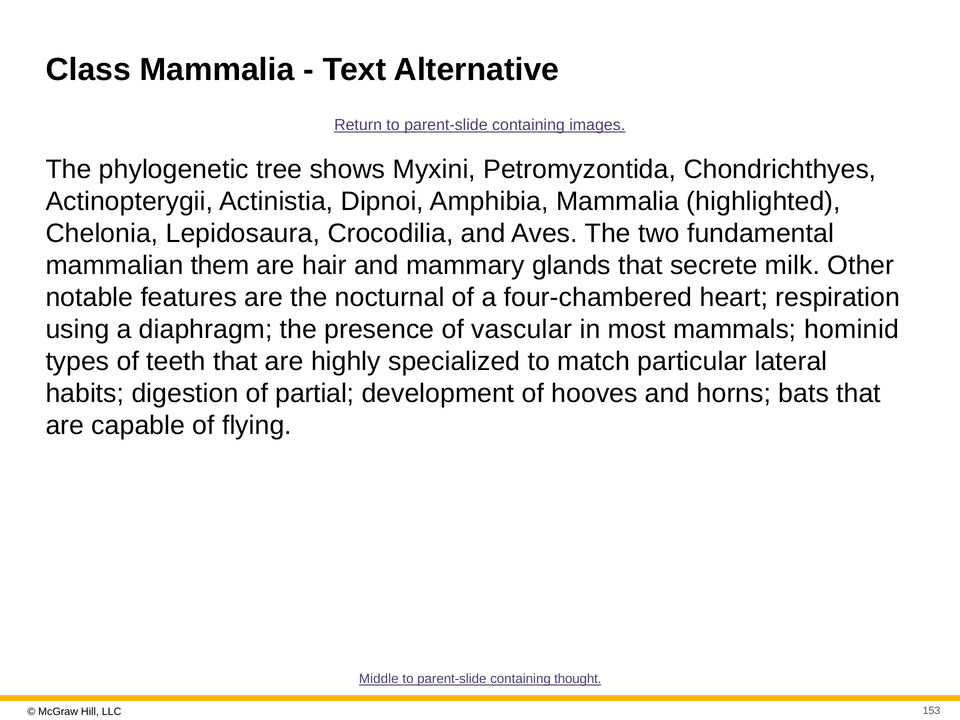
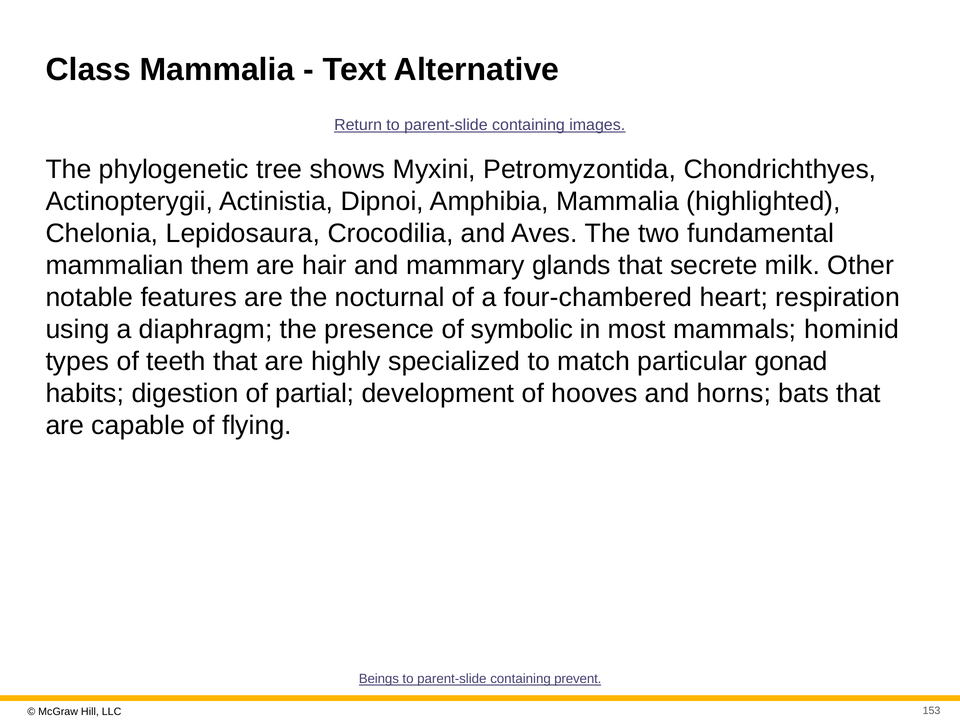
vascular: vascular -> symbolic (522, 329)
lateral: lateral -> gonad (791, 361)
Middle: Middle -> Beings (379, 679)
thought: thought -> prevent (578, 679)
